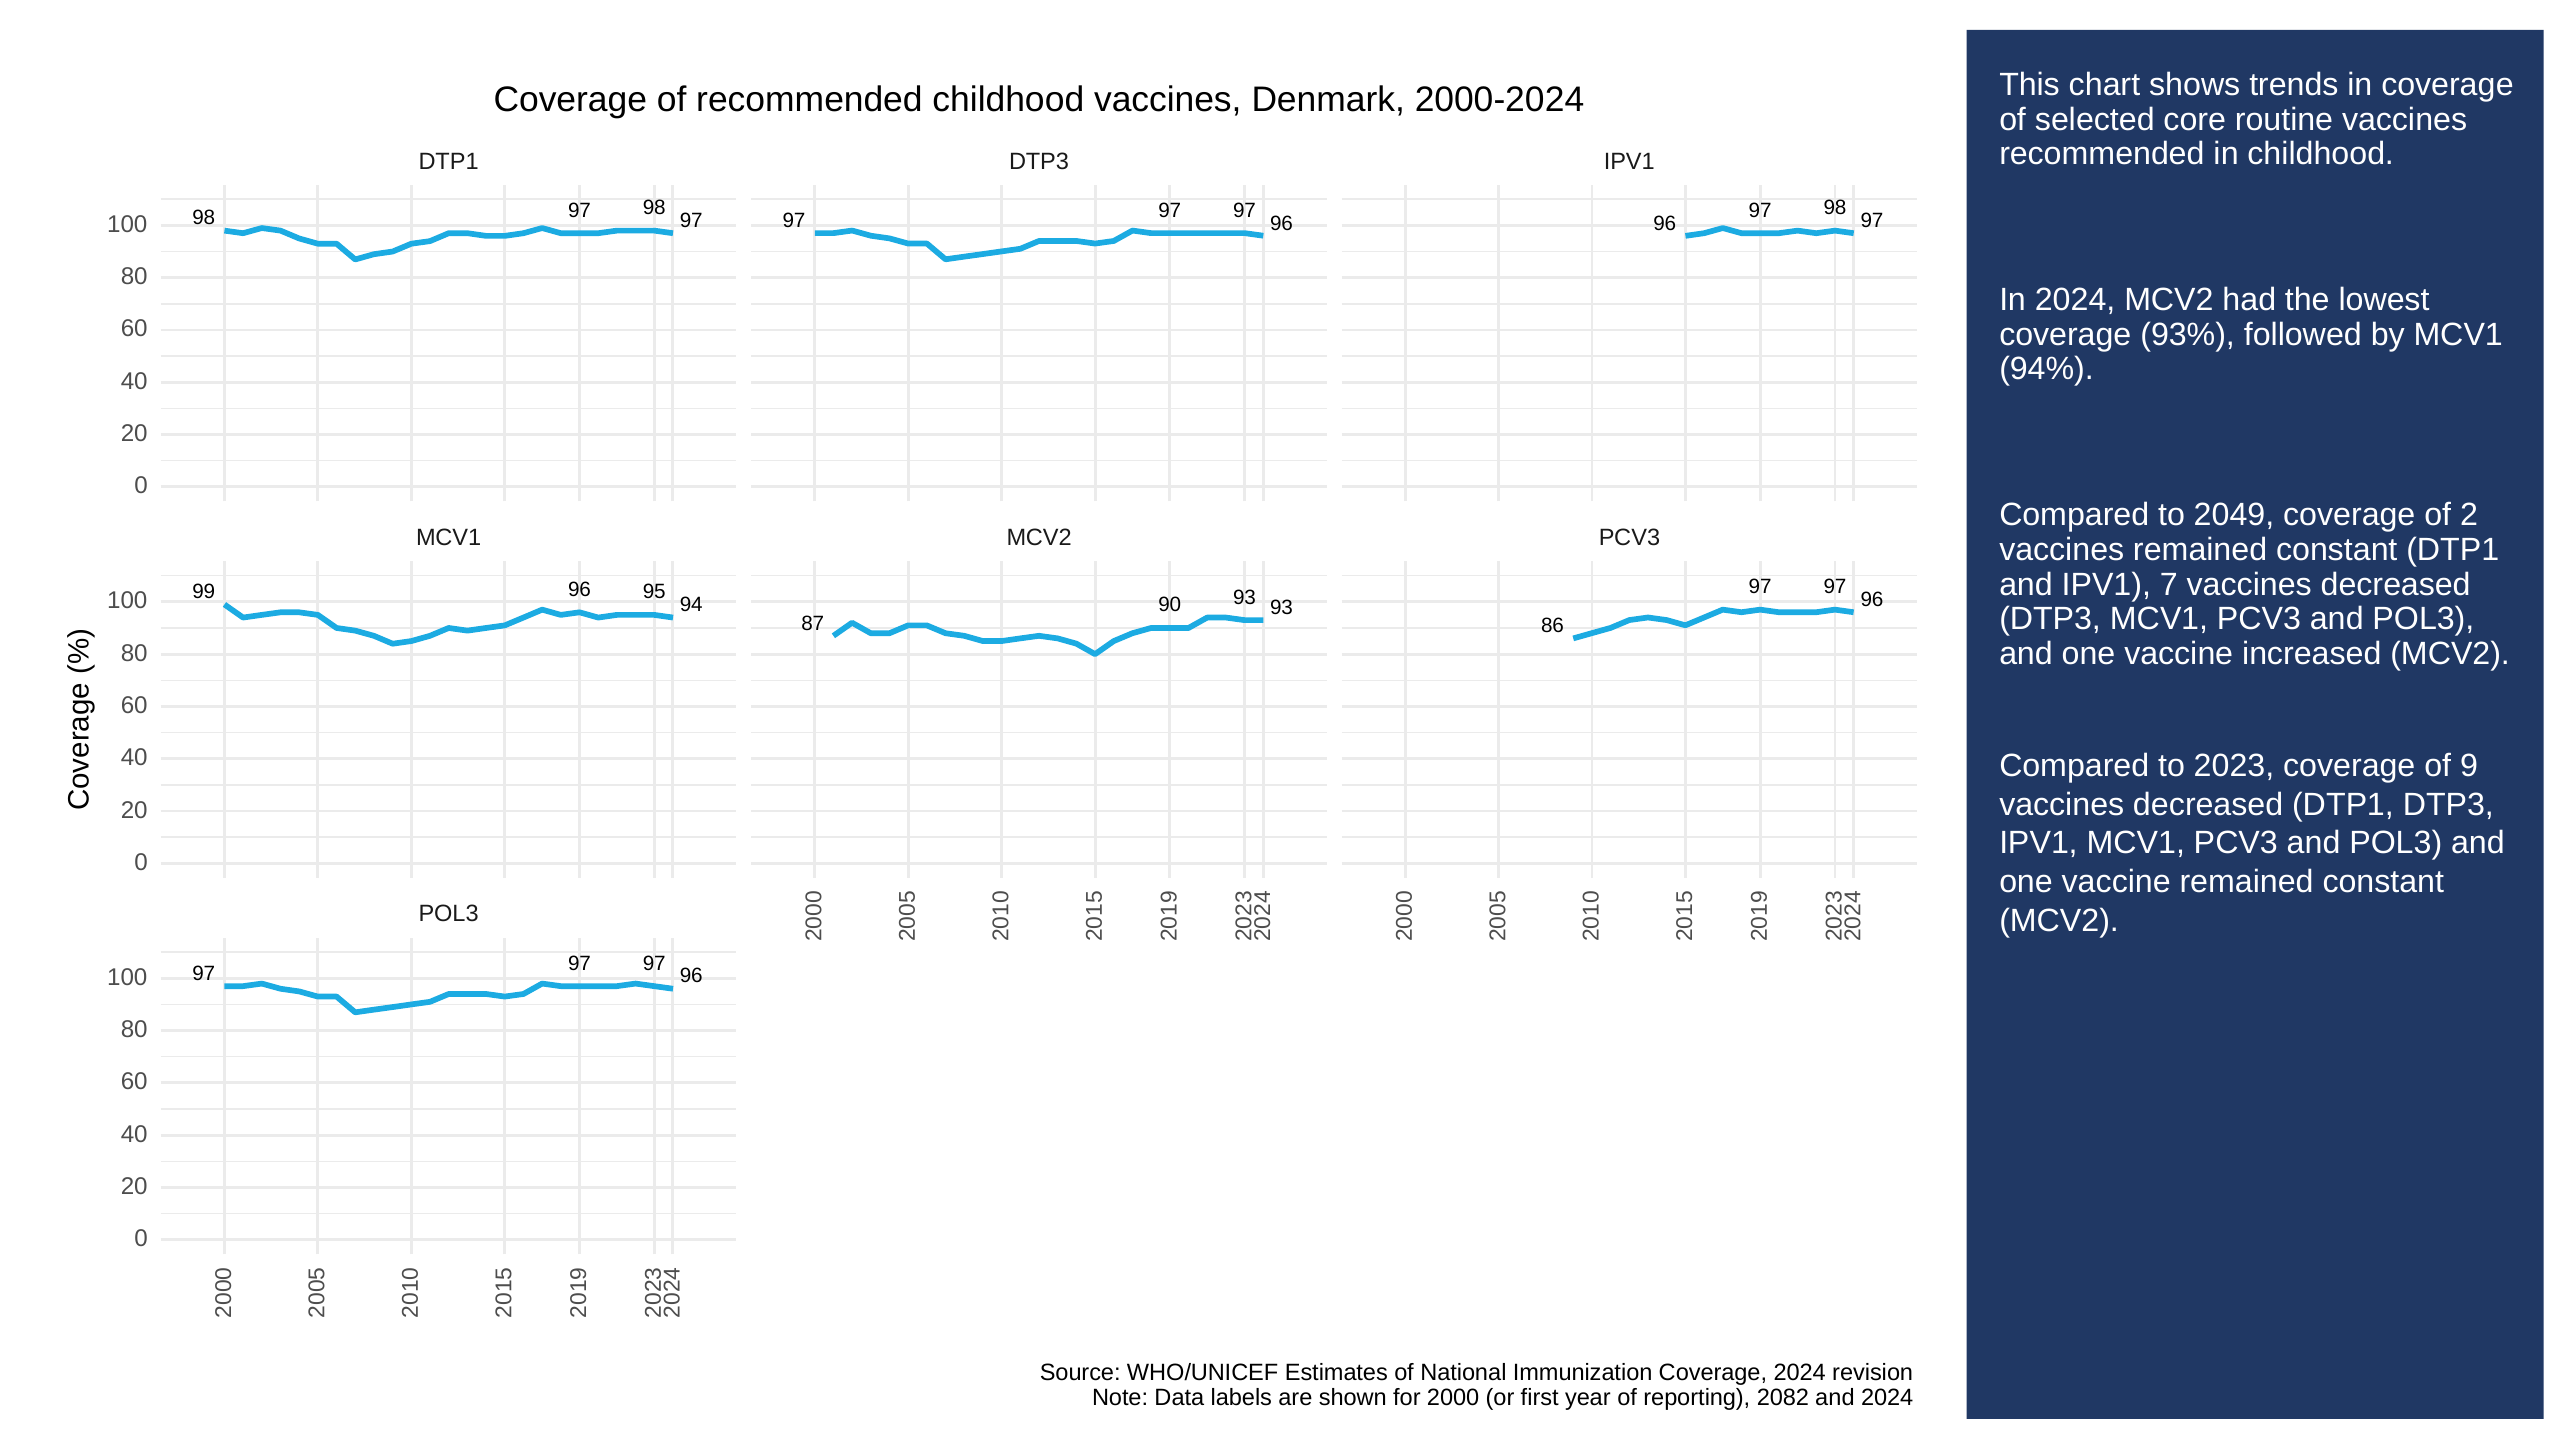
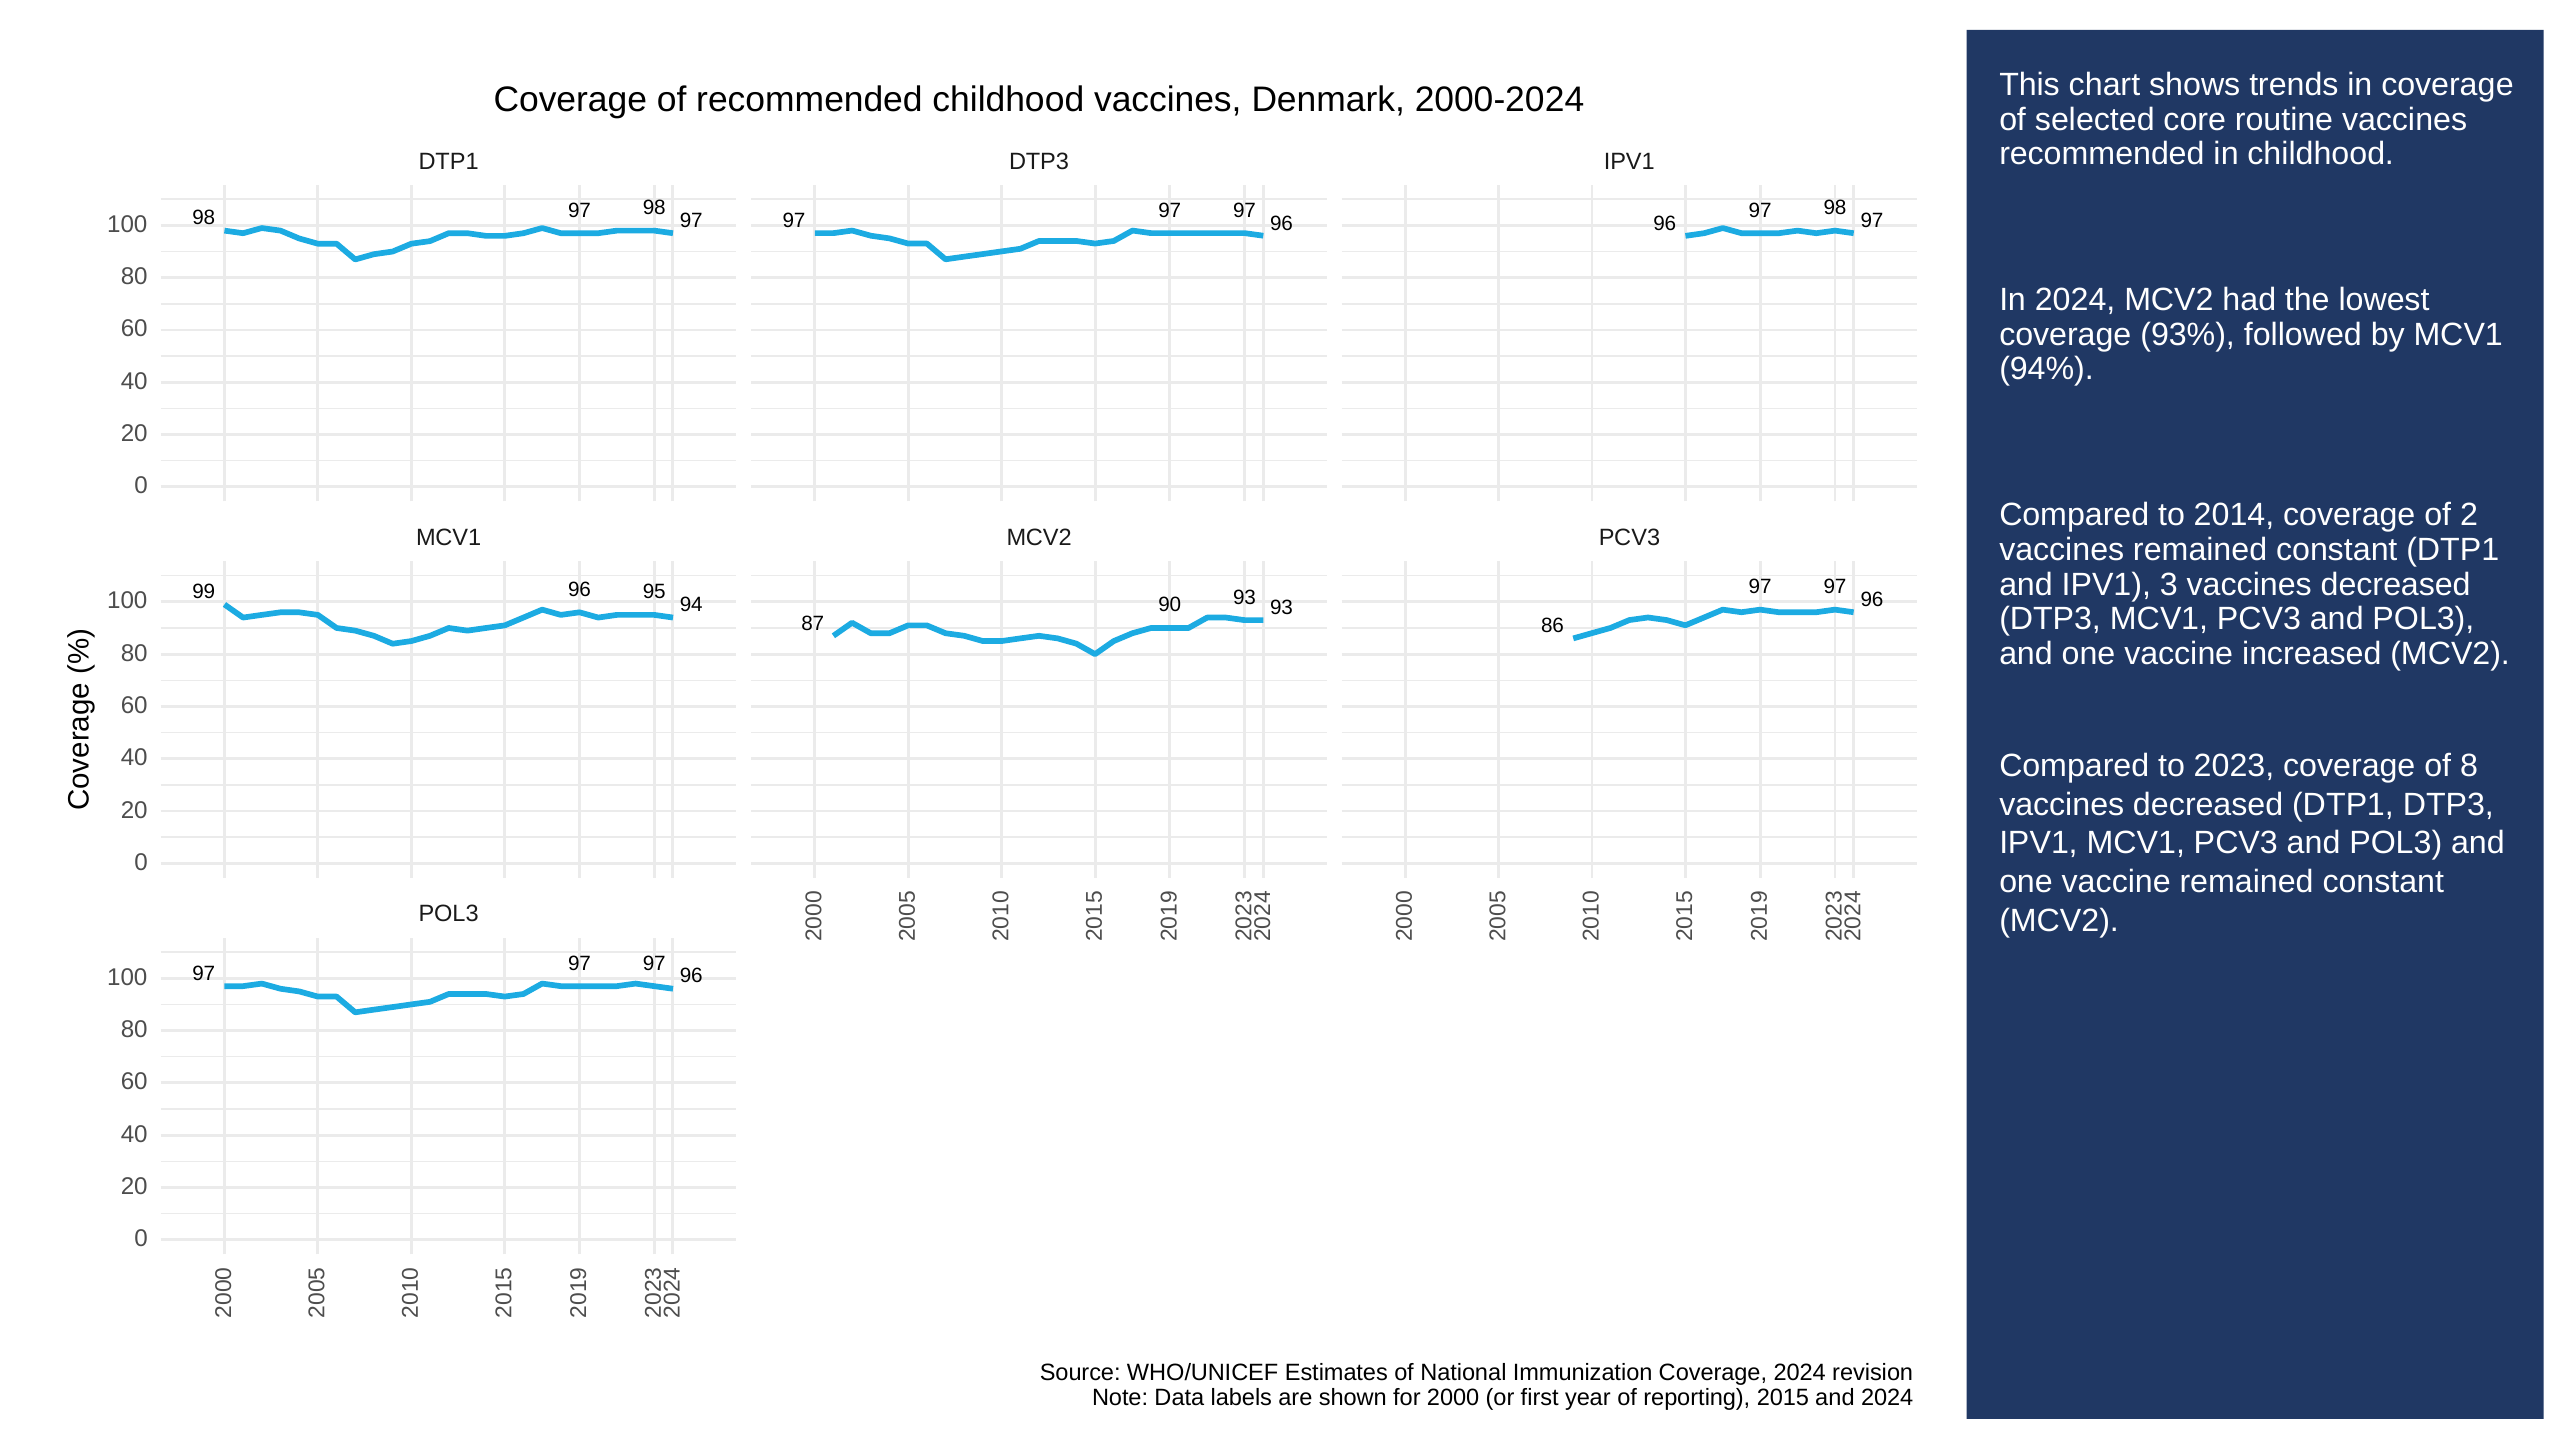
2049: 2049 -> 2014 (2234, 515)
IPV1 7: 7 -> 3 (2169, 584)
of 9: 9 -> 8 (2469, 766)
2082: 2082 -> 2015 (1783, 1398)
